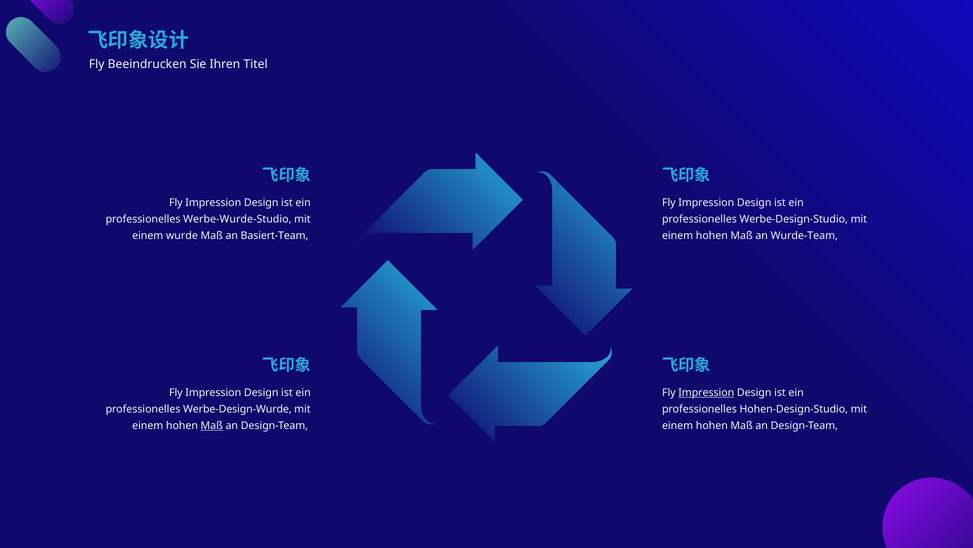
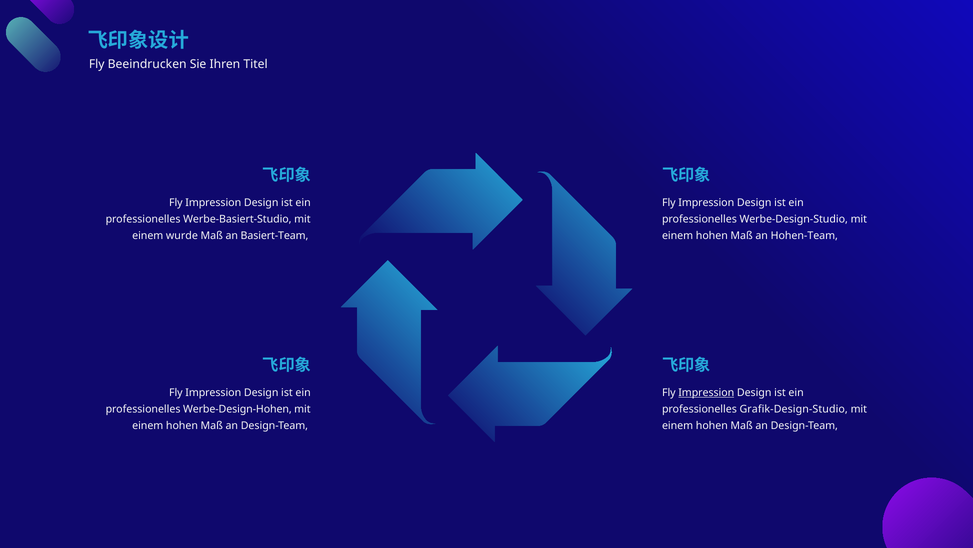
Werbe-Wurde-Studio: Werbe-Wurde-Studio -> Werbe-Basiert-Studio (237, 219)
Wurde-Team: Wurde-Team -> Hohen-Team (804, 235)
Werbe-Design-Wurde: Werbe-Design-Wurde -> Werbe-Design-Hohen (237, 409)
Hohen-Design-Studio: Hohen-Design-Studio -> Grafik-Design-Studio (794, 409)
Maß underline: present -> none (212, 425)
